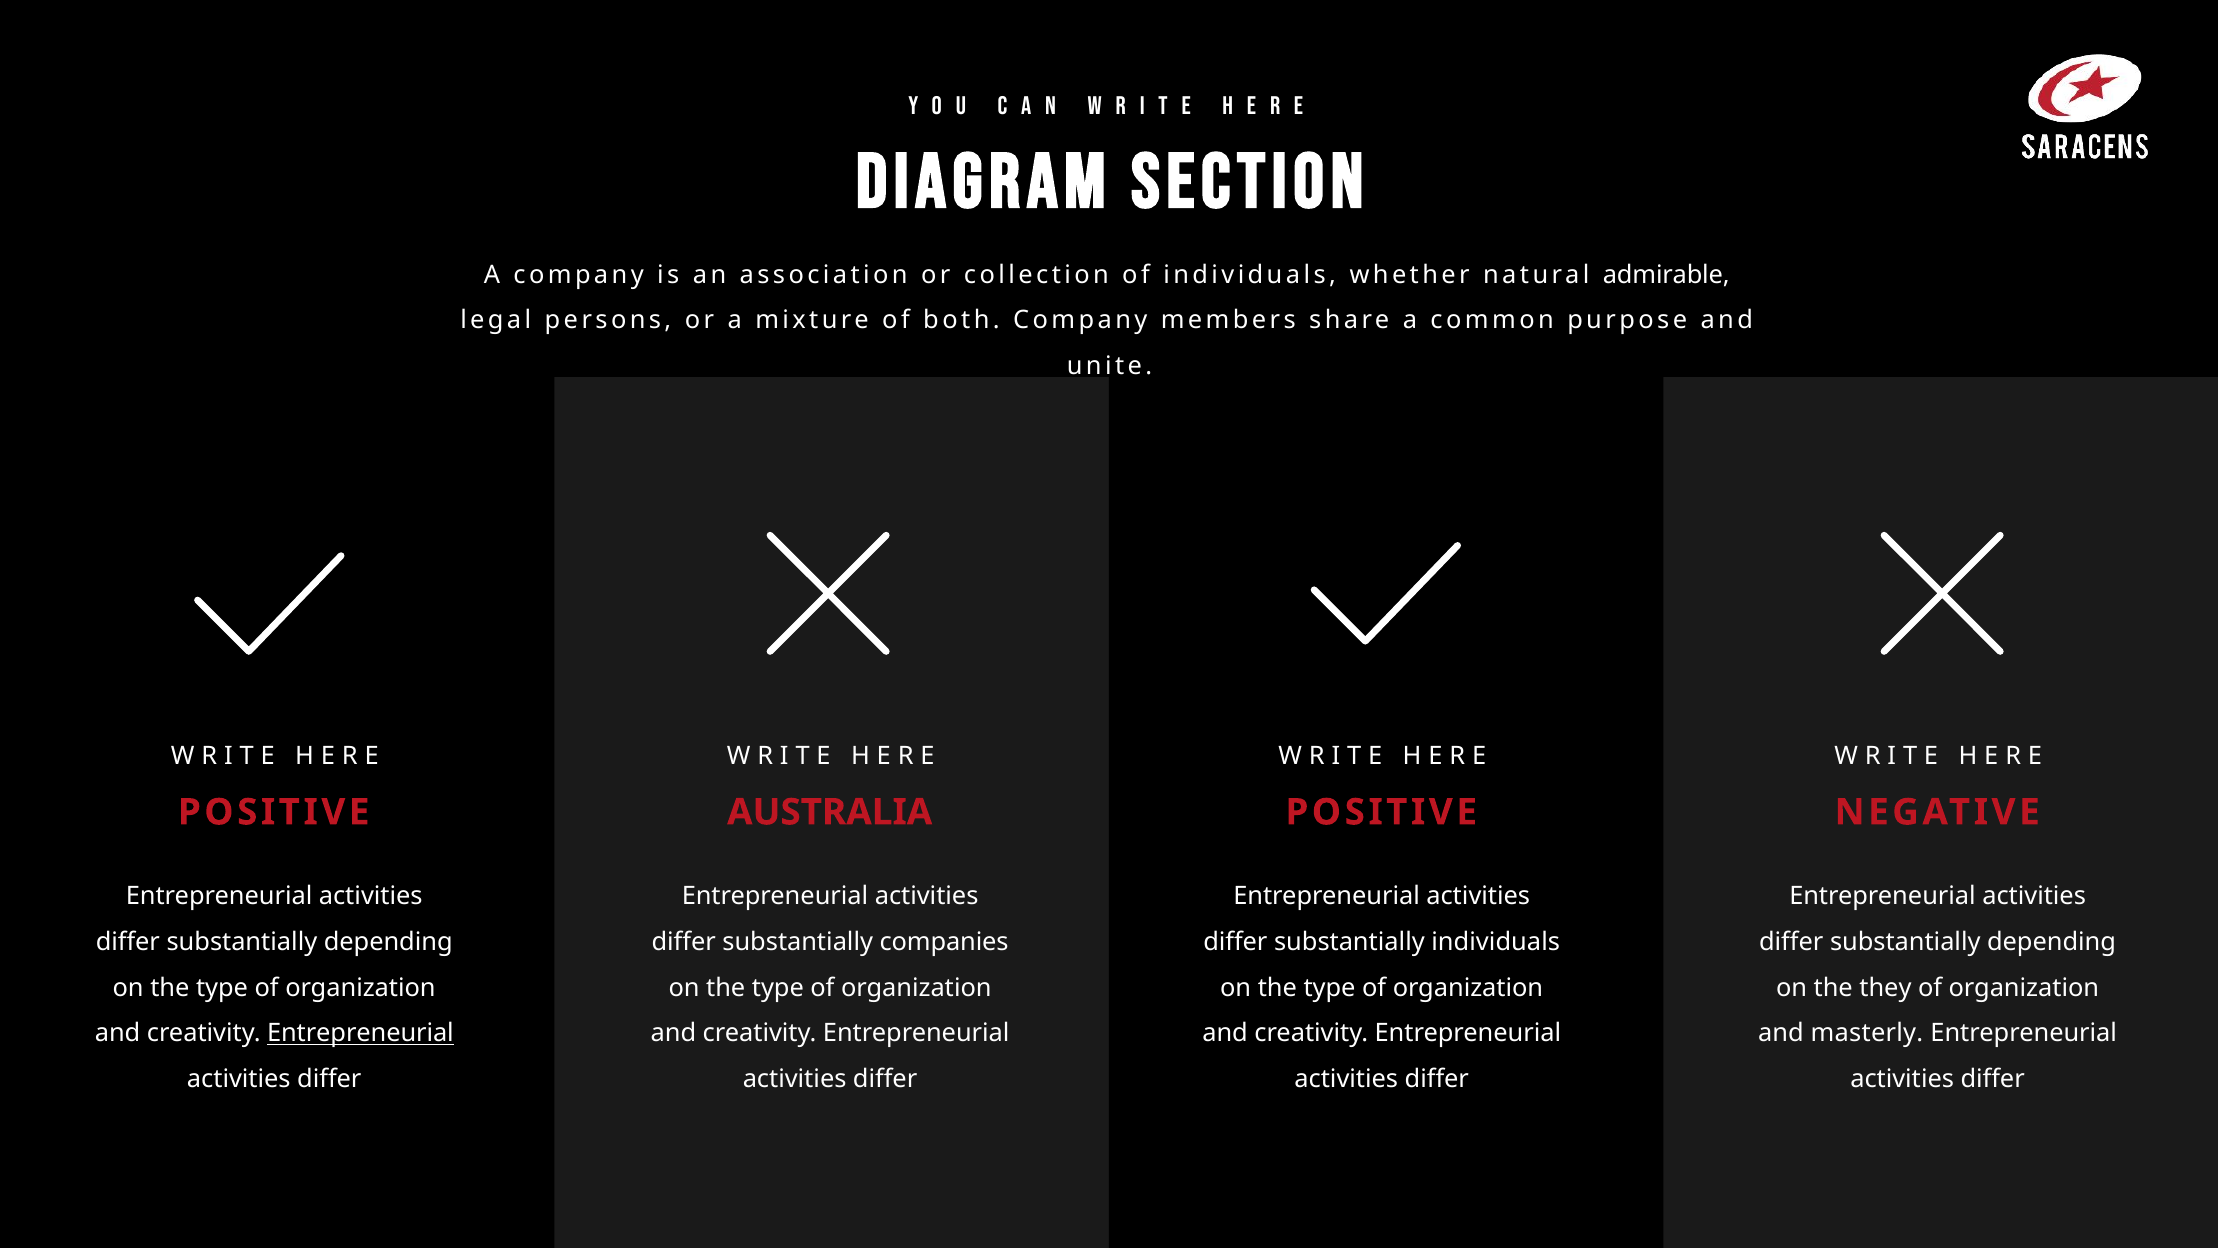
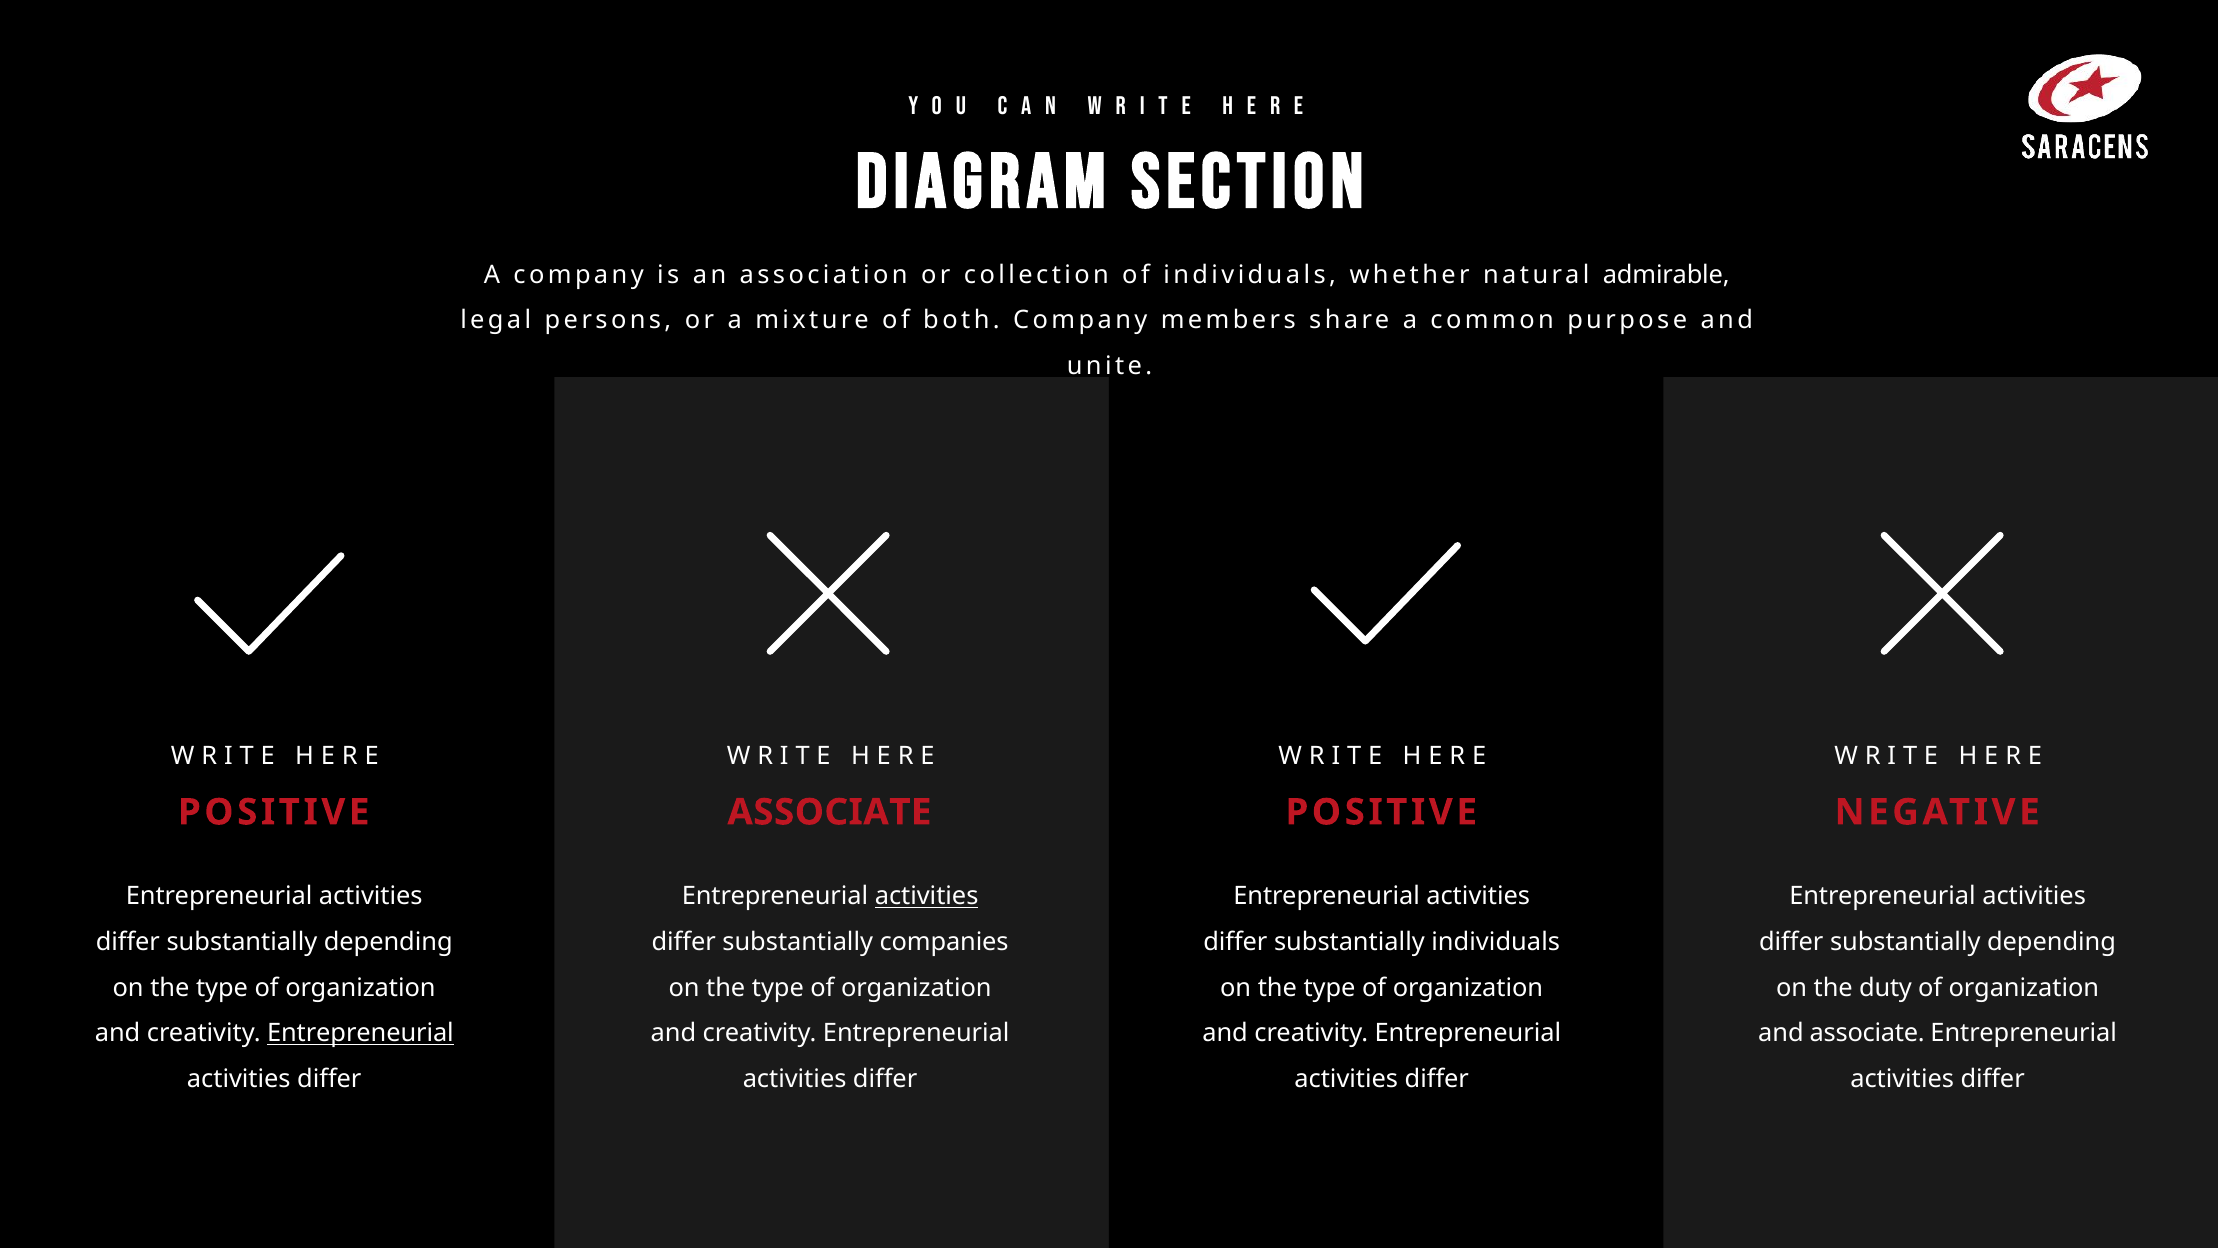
AUSTRALIA: AUSTRALIA -> ASSOCIATE (829, 812)
activities underline: none -> present (927, 896)
they: they -> duty (1886, 988)
and masterly: masterly -> associate (1867, 1033)
